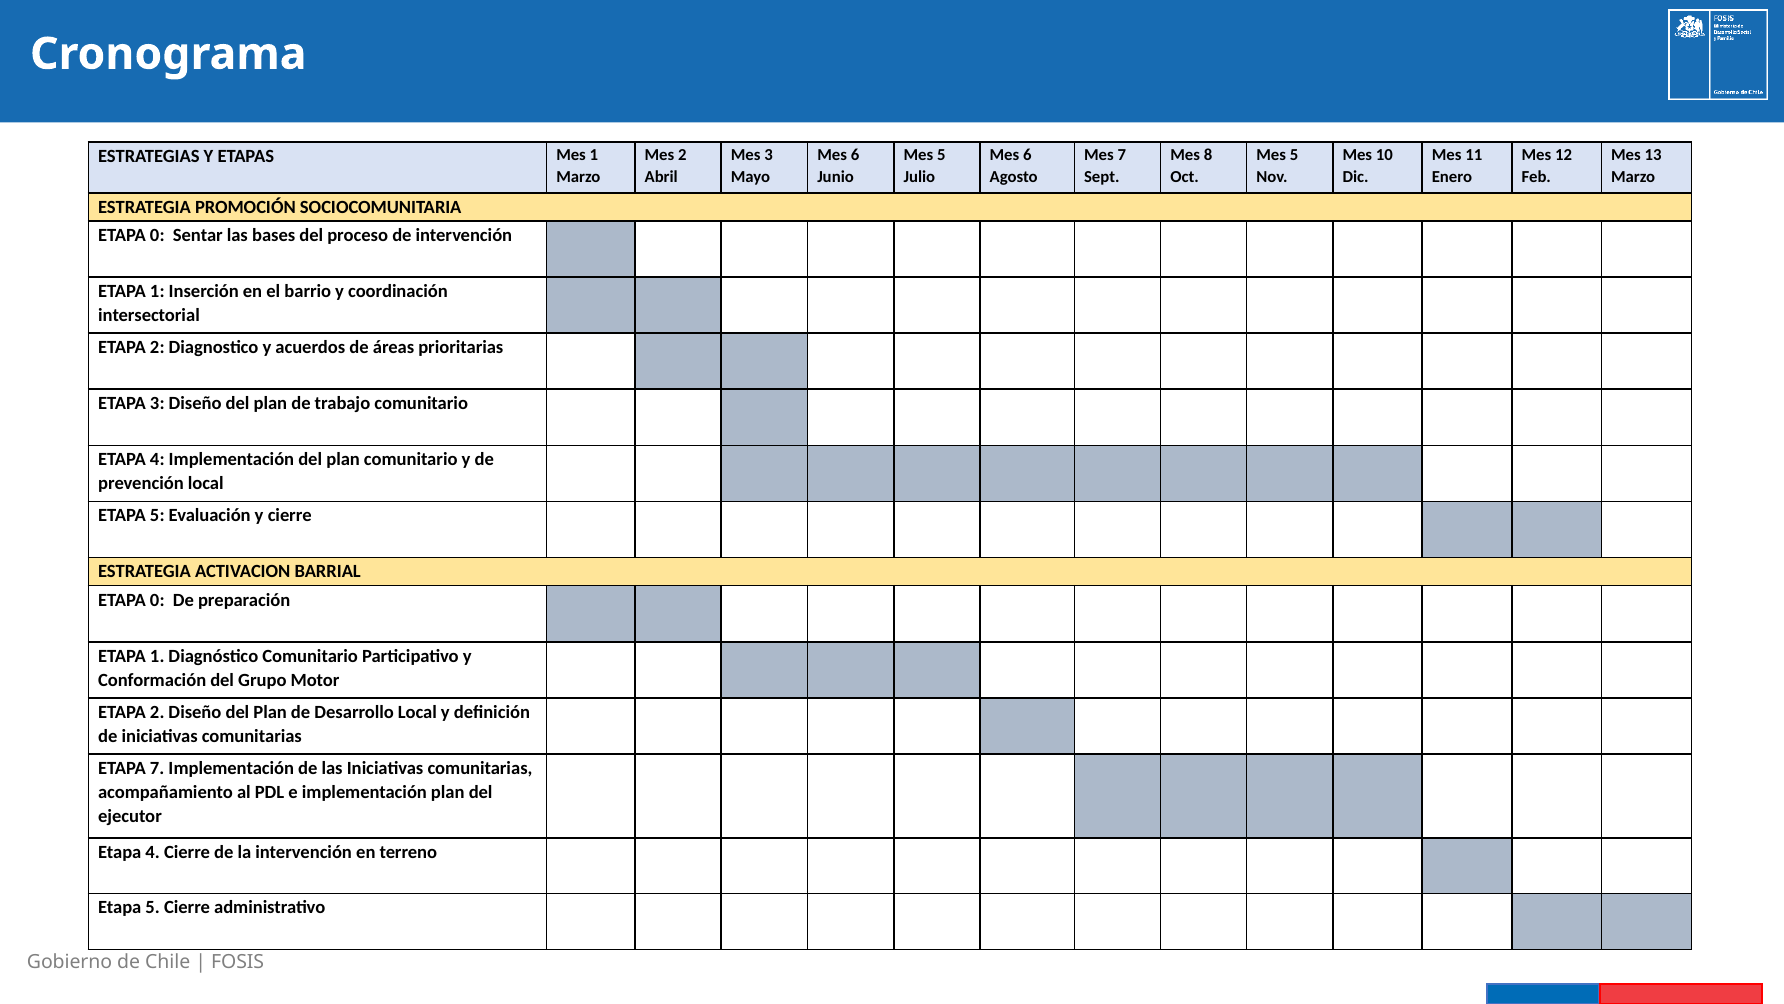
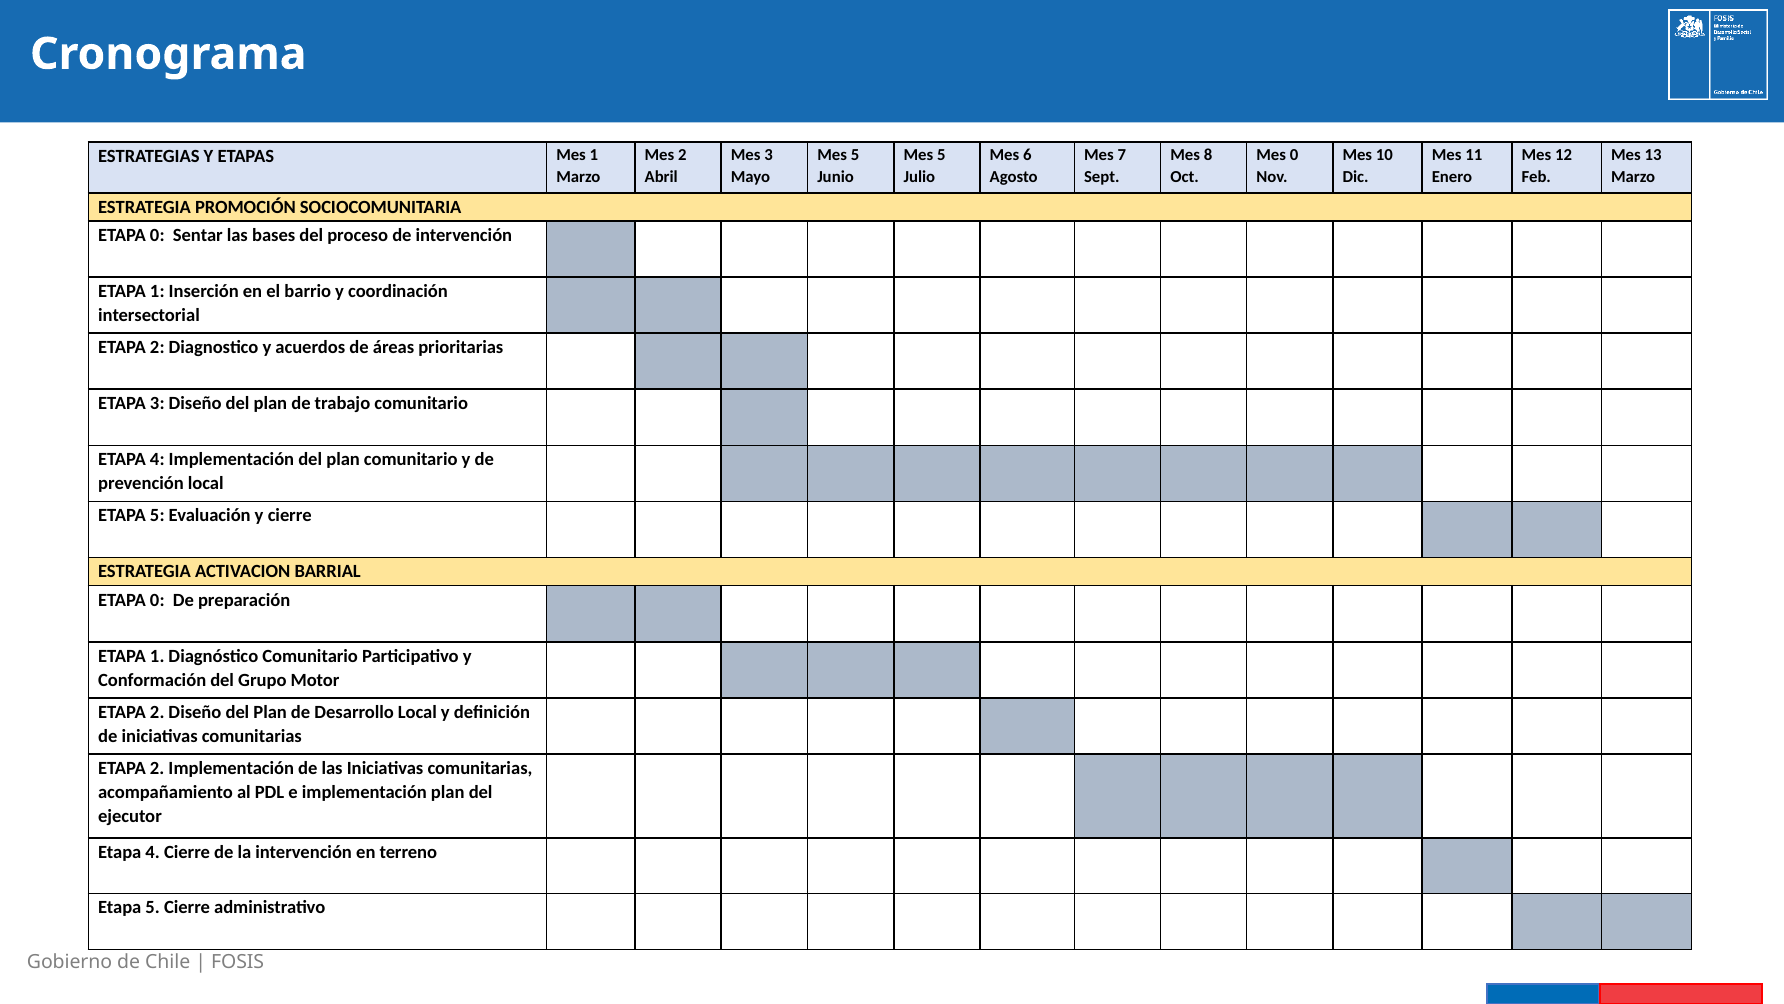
6: 6 -> 5 (855, 155)
5: 5 -> 0 (1294, 155)
7: 7 -> 2 (157, 768)
